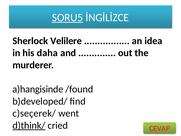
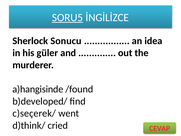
Velilere: Velilere -> Sonucu (66, 41)
daha: daha -> güler (47, 53)
d)think/ underline: present -> none (29, 125)
